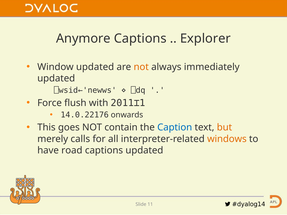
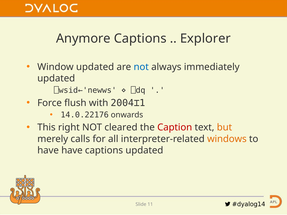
not colour: orange -> blue (141, 67)
2011⌶1: 2011⌶1 -> 2004⌶1 (128, 103)
goes: goes -> right (69, 128)
contain: contain -> cleared (121, 128)
Caption colour: blue -> red (175, 128)
have road: road -> have (72, 150)
